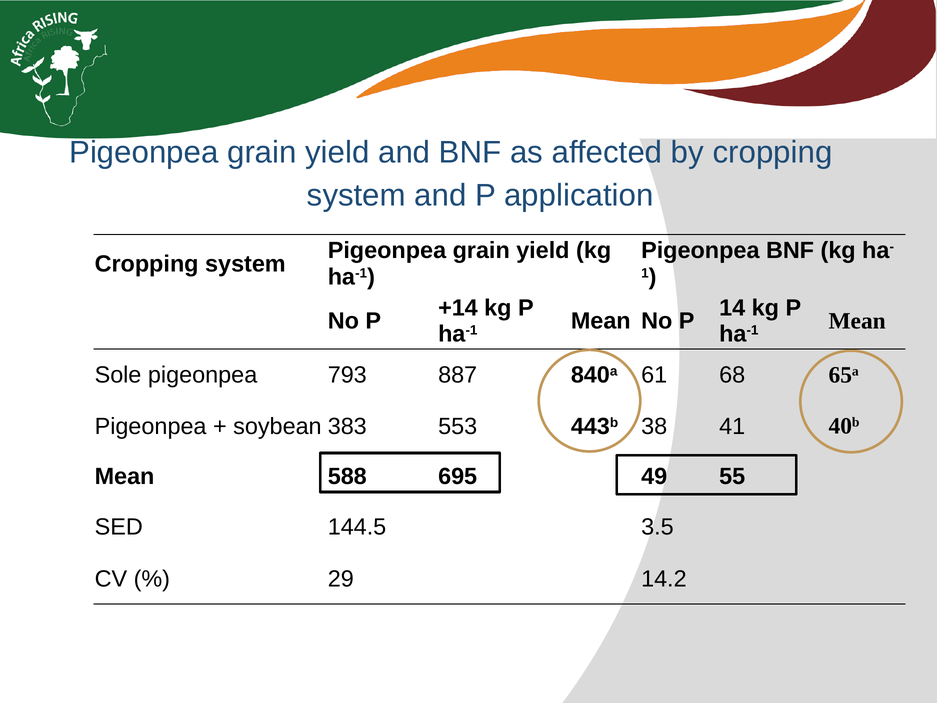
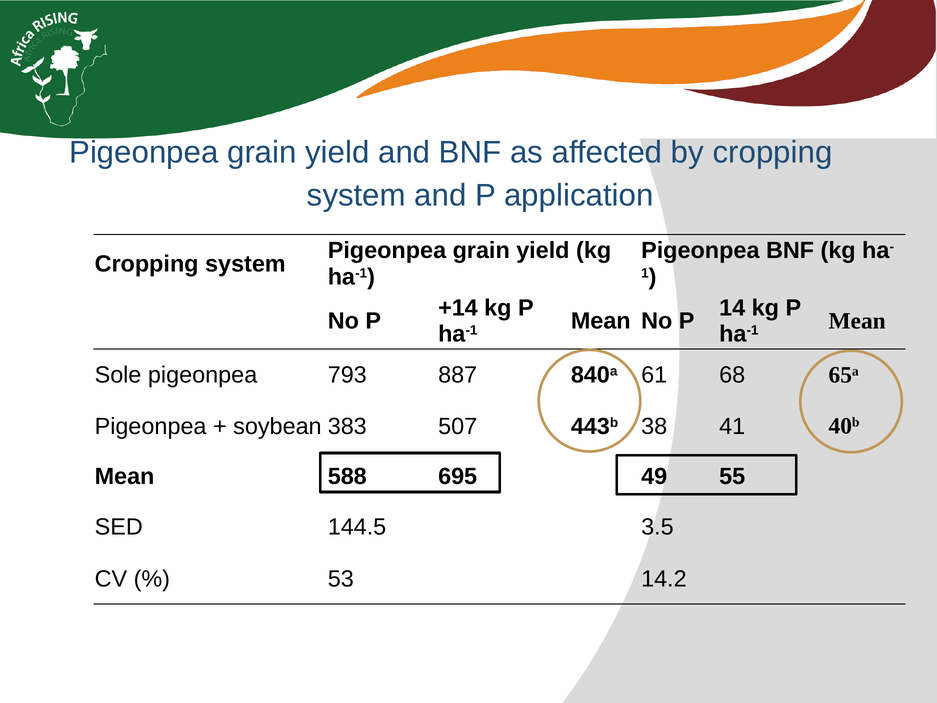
553: 553 -> 507 (458, 426)
29: 29 -> 53 (341, 579)
